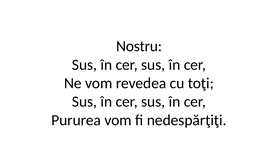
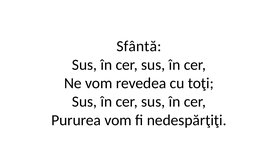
Nostru: Nostru -> Sfântă (139, 46)
